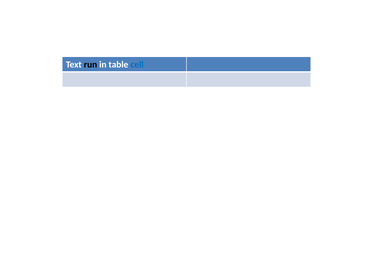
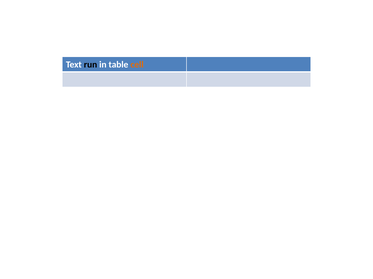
cell colour: blue -> orange (137, 65)
